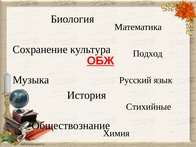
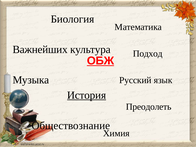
Сохранение: Сохранение -> Важнейших (40, 49)
История underline: none -> present (87, 95)
Стихийные: Стихийные -> Преодолеть (149, 107)
